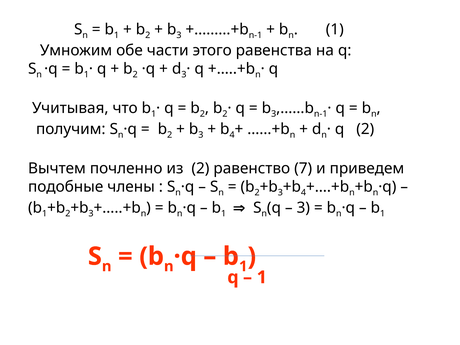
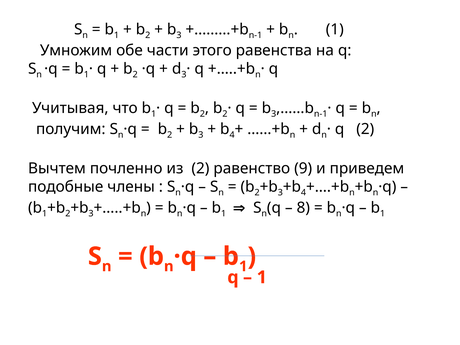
7: 7 -> 9 (303, 168)
3: 3 -> 8 (303, 208)
